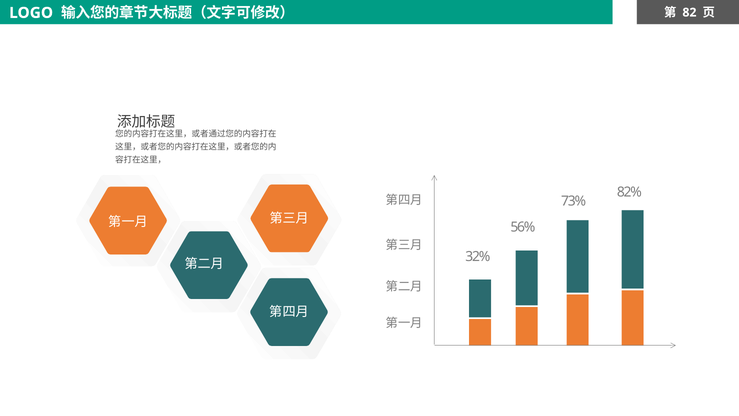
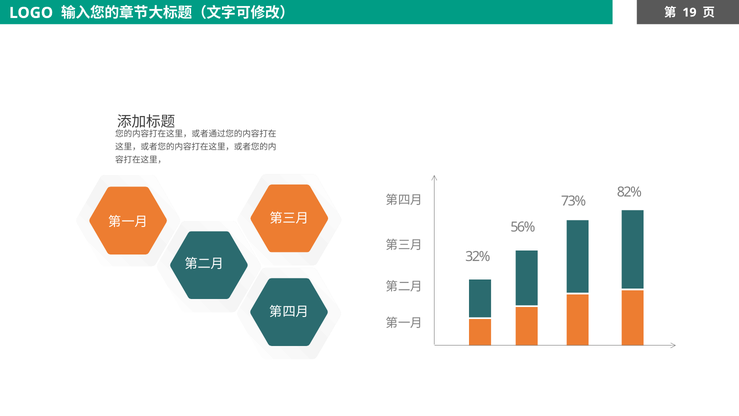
82: 82 -> 19 (689, 12)
